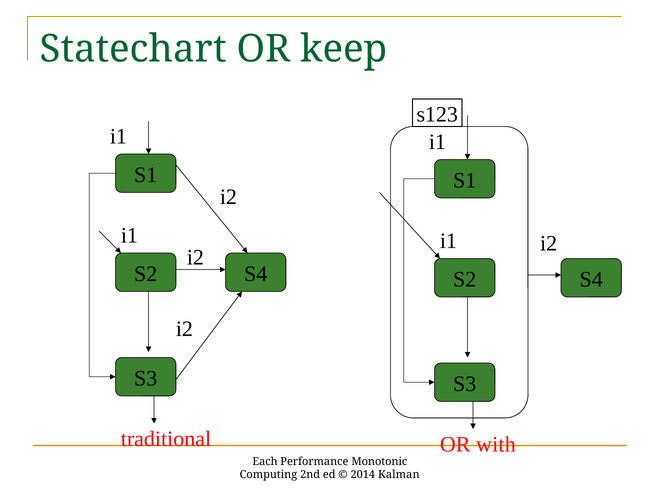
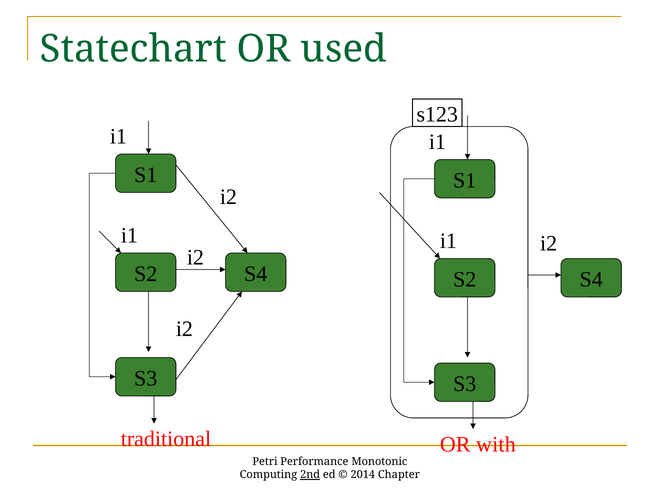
keep: keep -> used (344, 49)
Each: Each -> Petri (265, 462)
2nd underline: none -> present (310, 475)
Kalman: Kalman -> Chapter (399, 475)
